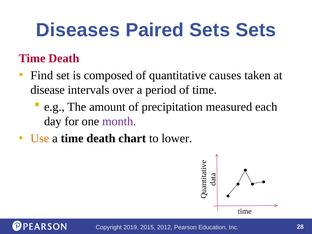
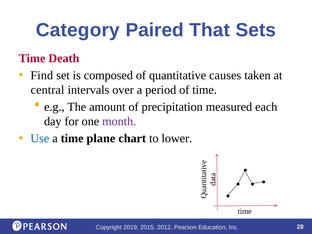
Diseases: Diseases -> Category (78, 30)
Paired Sets: Sets -> That (210, 30)
disease: disease -> central (47, 90)
Use colour: orange -> blue (40, 138)
a time death: death -> plane (101, 138)
